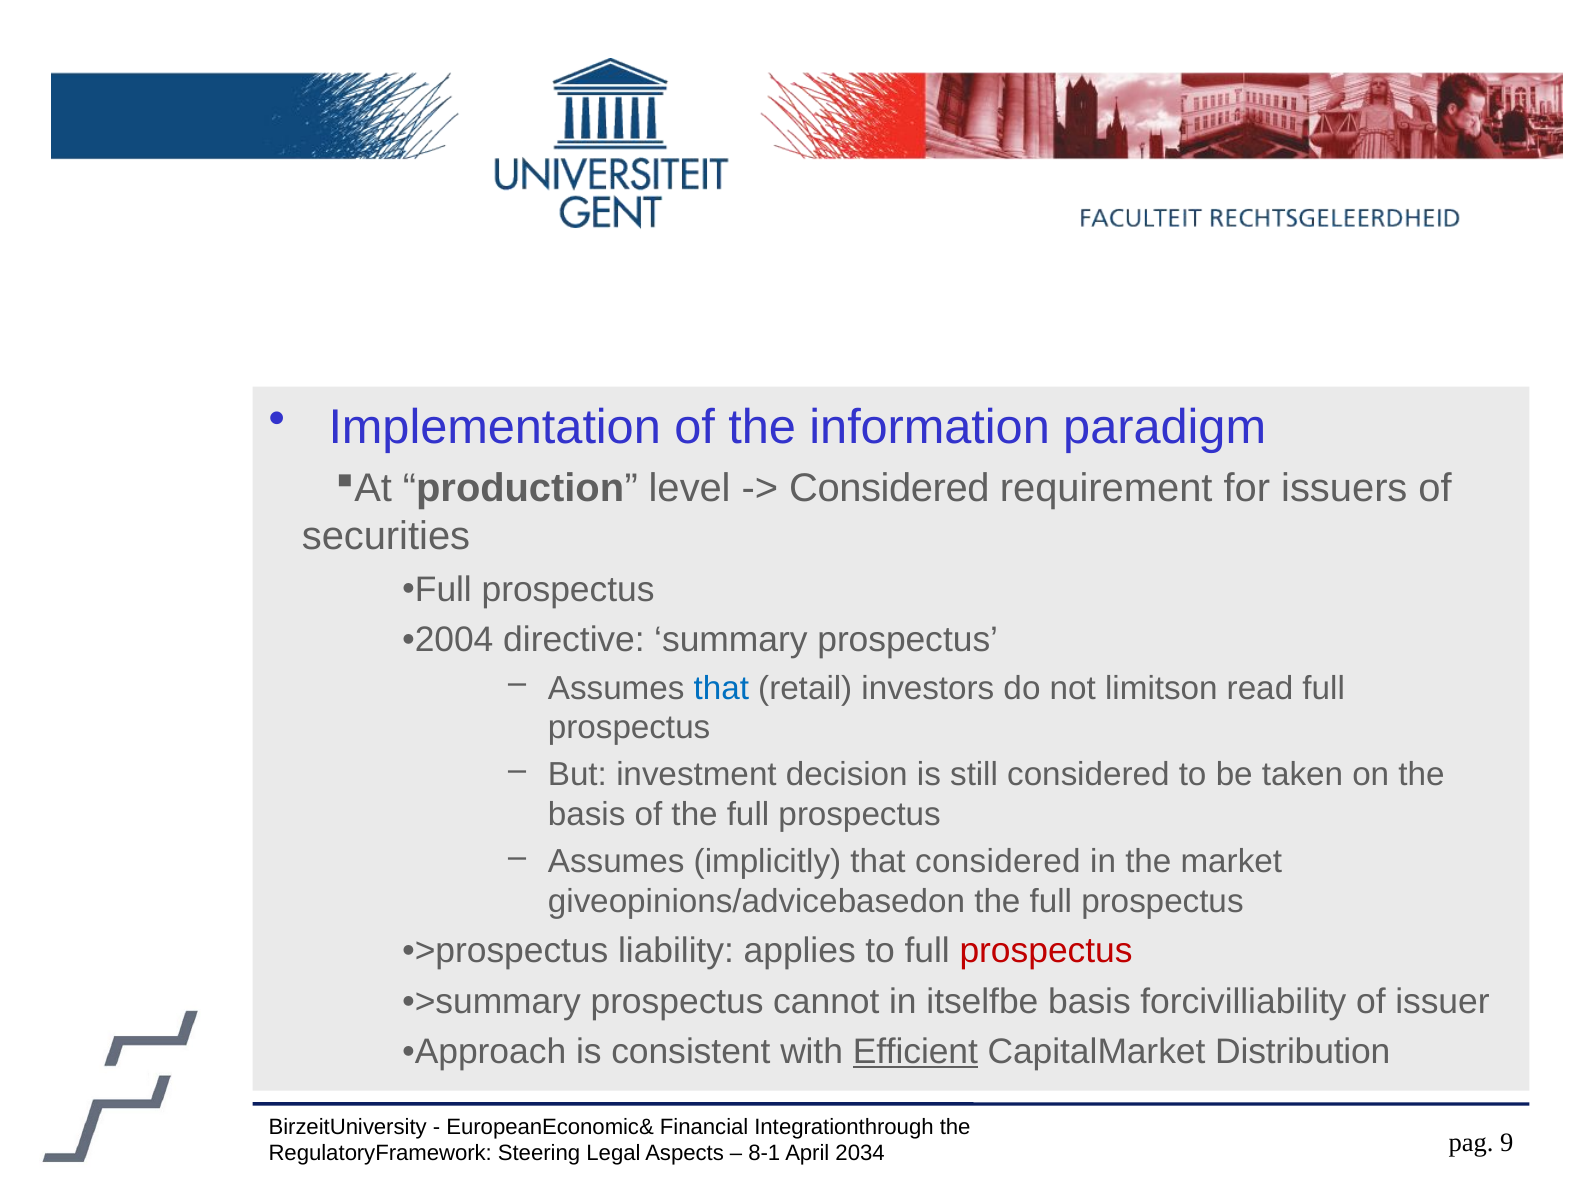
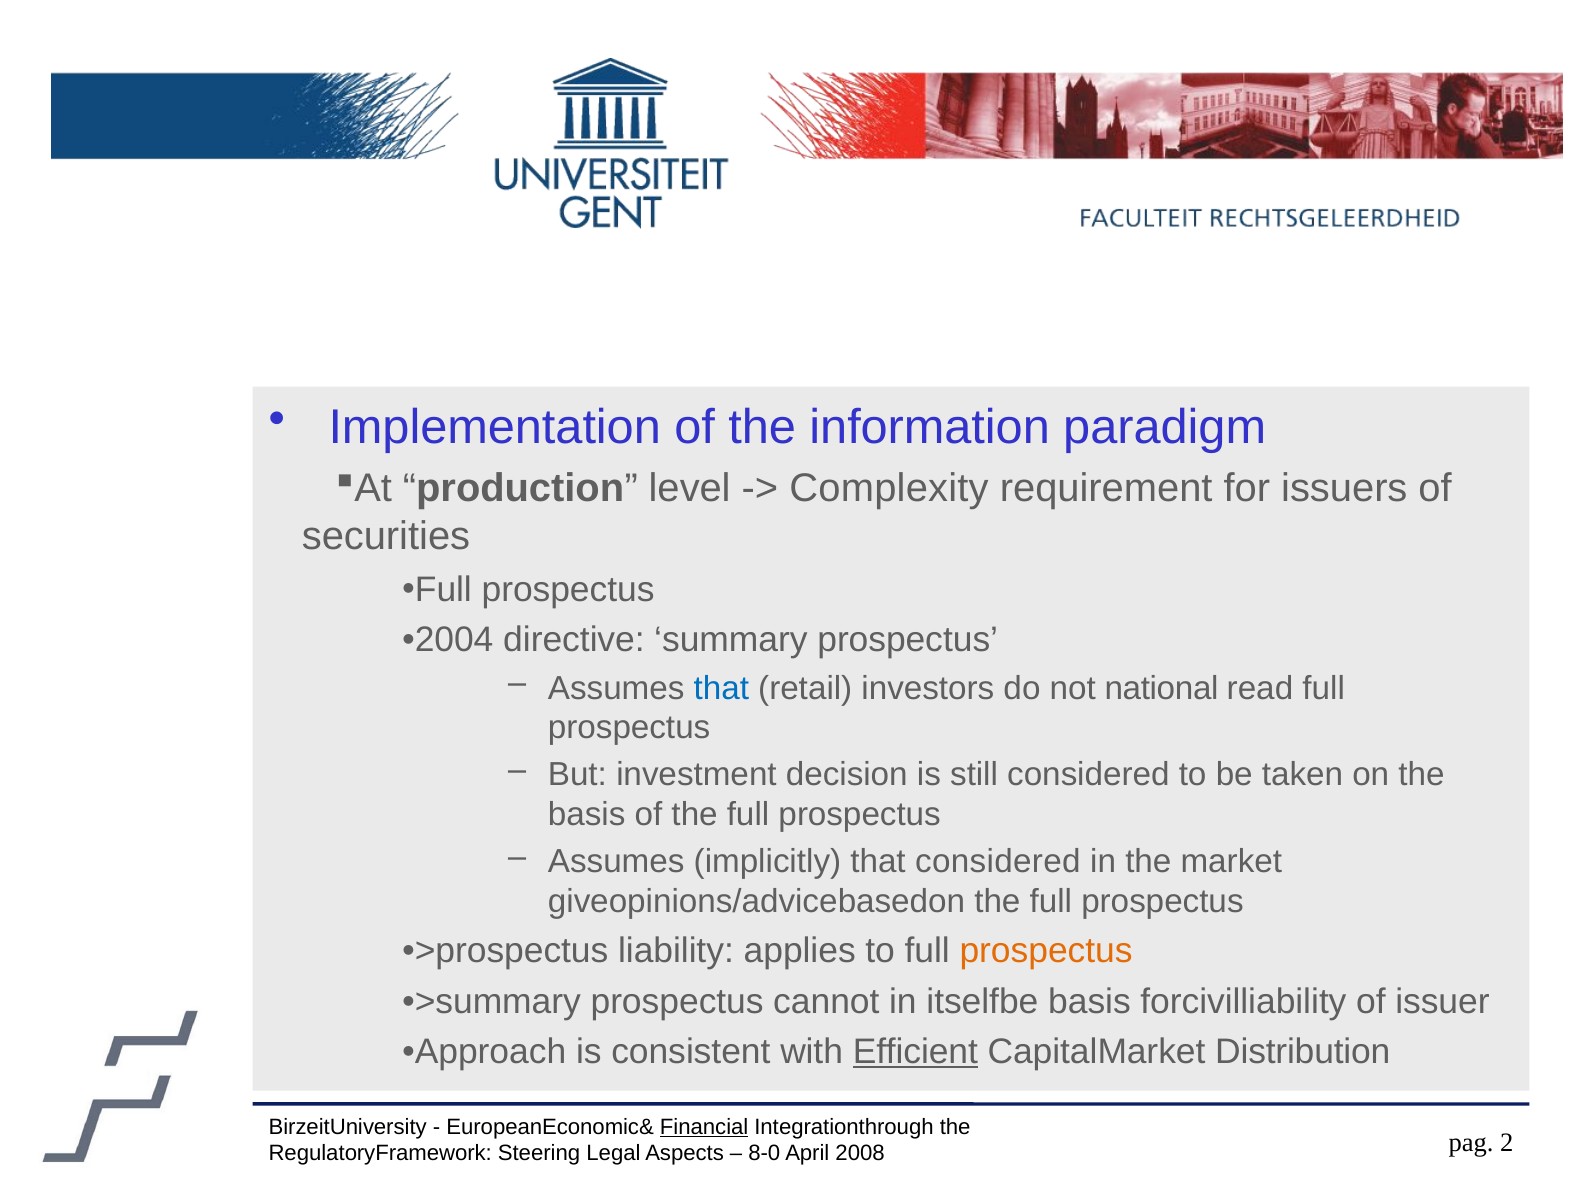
Considered: Considered -> Complexity (889, 489)
limitson: limitson -> national (1162, 688)
prospectus colour: red -> orange (1046, 951)
Financial underline: none -> present (704, 1127)
9: 9 -> 2 (1507, 1143)
8-1: 8-1 -> 8-0 (764, 1153)
2034: 2034 -> 2008 (860, 1153)
